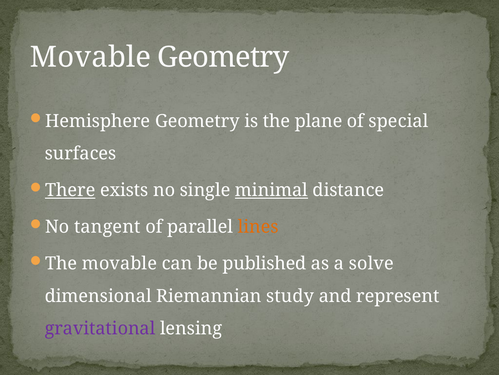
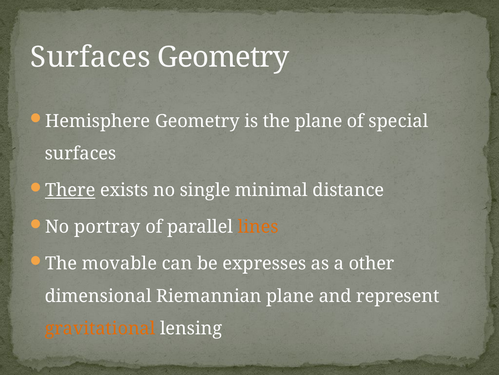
Movable: Movable -> Surfaces (90, 57)
minimal underline: present -> none (271, 190)
tangent: tangent -> portray (107, 227)
published: published -> expresses (264, 263)
solve: solve -> other (372, 263)
Riemannian study: study -> plane (290, 296)
gravitational colour: purple -> orange (100, 328)
